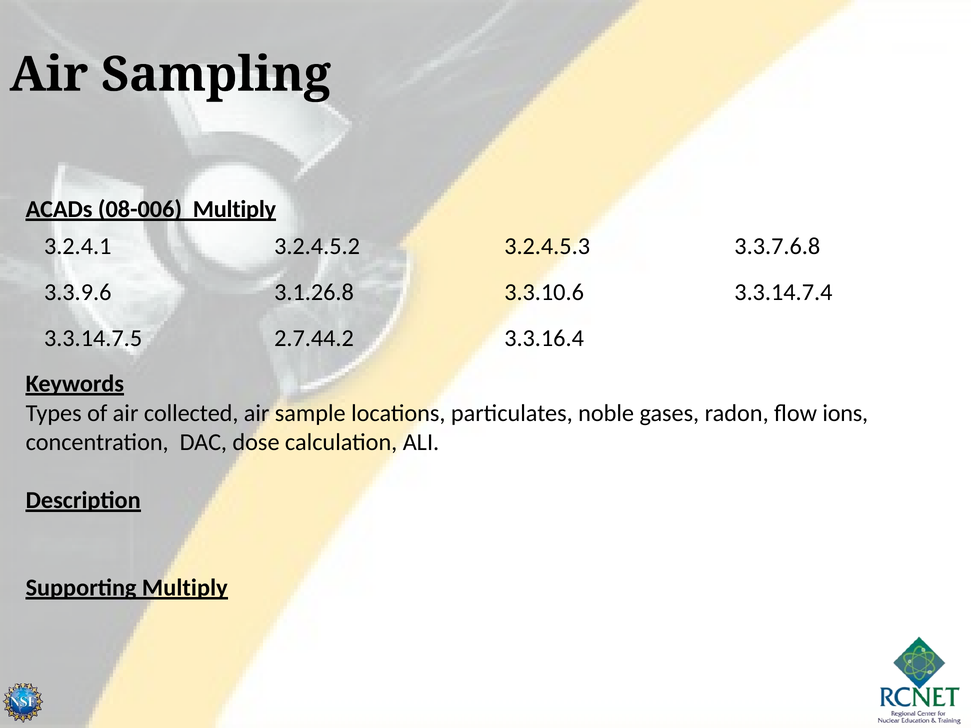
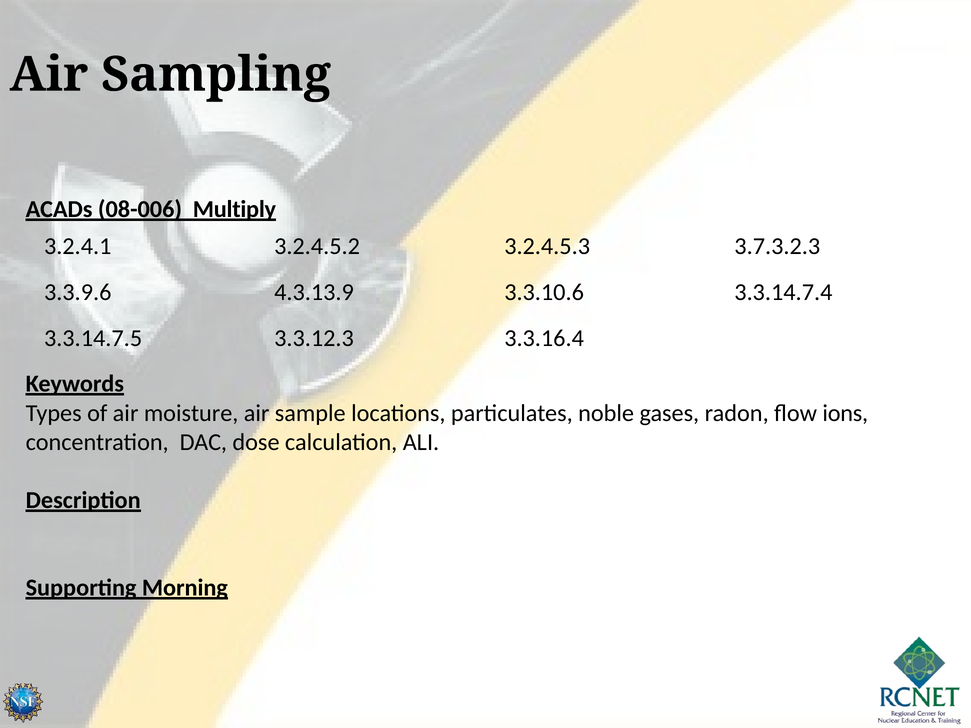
3.3.7.6.8: 3.3.7.6.8 -> 3.7.3.2.3 (777, 246)
3.1.26.8: 3.1.26.8 -> 4.3.13.9 (314, 292)
2.7.44.2: 2.7.44.2 -> 3.3.12.3 (314, 338)
collected: collected -> moisture (191, 413)
Supporting Multiply: Multiply -> Morning (185, 588)
